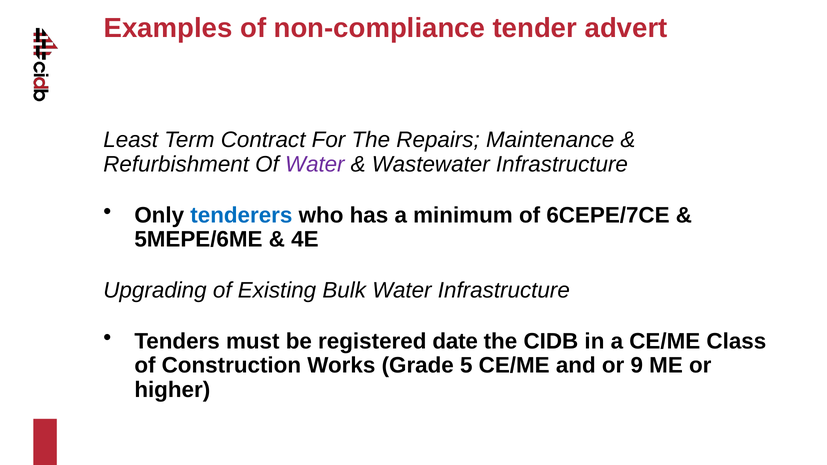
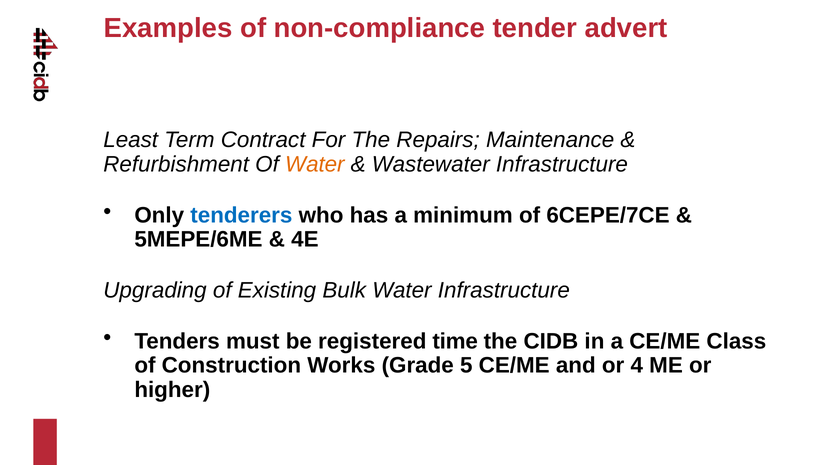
Water colour: purple -> orange (315, 164)
date: date -> time (455, 342)
9: 9 -> 4 (637, 366)
